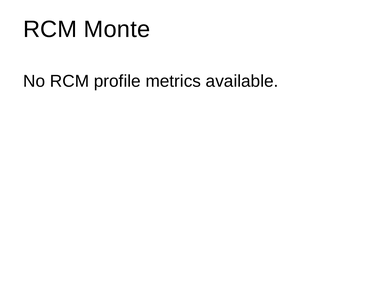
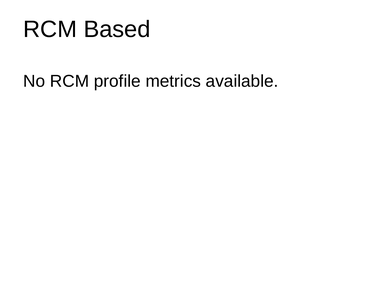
Monte: Monte -> Based (117, 29)
